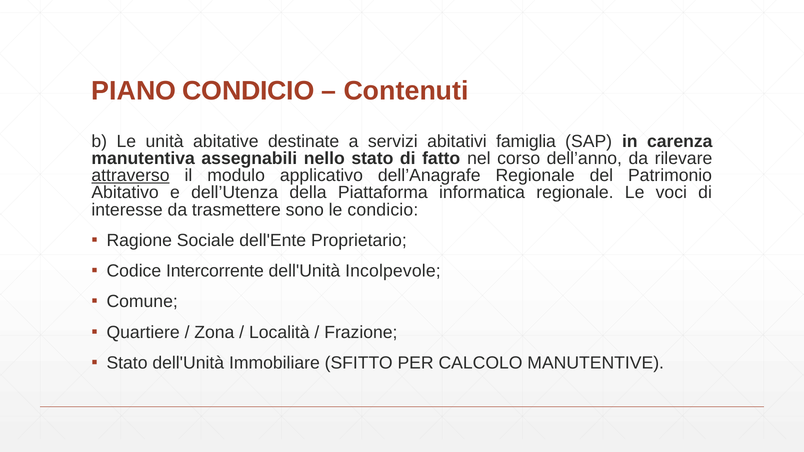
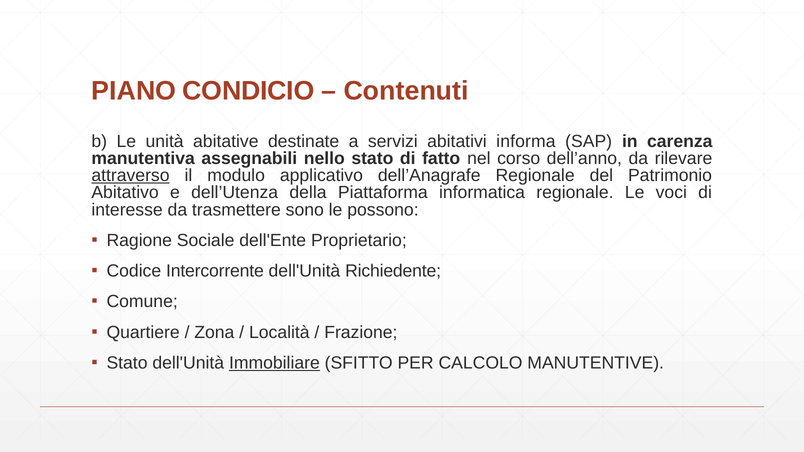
famiglia: famiglia -> informa (526, 142)
le condicio: condicio -> possono (383, 210)
Incolpevole: Incolpevole -> Richiedente (393, 271)
Immobiliare underline: none -> present (274, 363)
